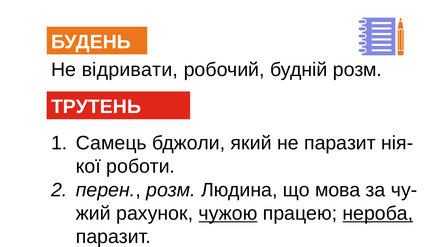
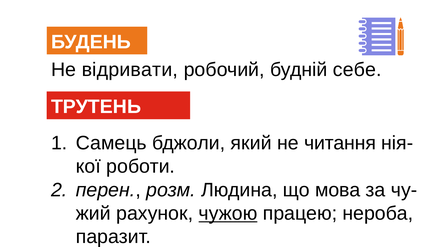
будній розм: розм -> себе (357, 70)
не паразит: паразит -> читання (340, 143)
нероба underline: present -> none (378, 214)
